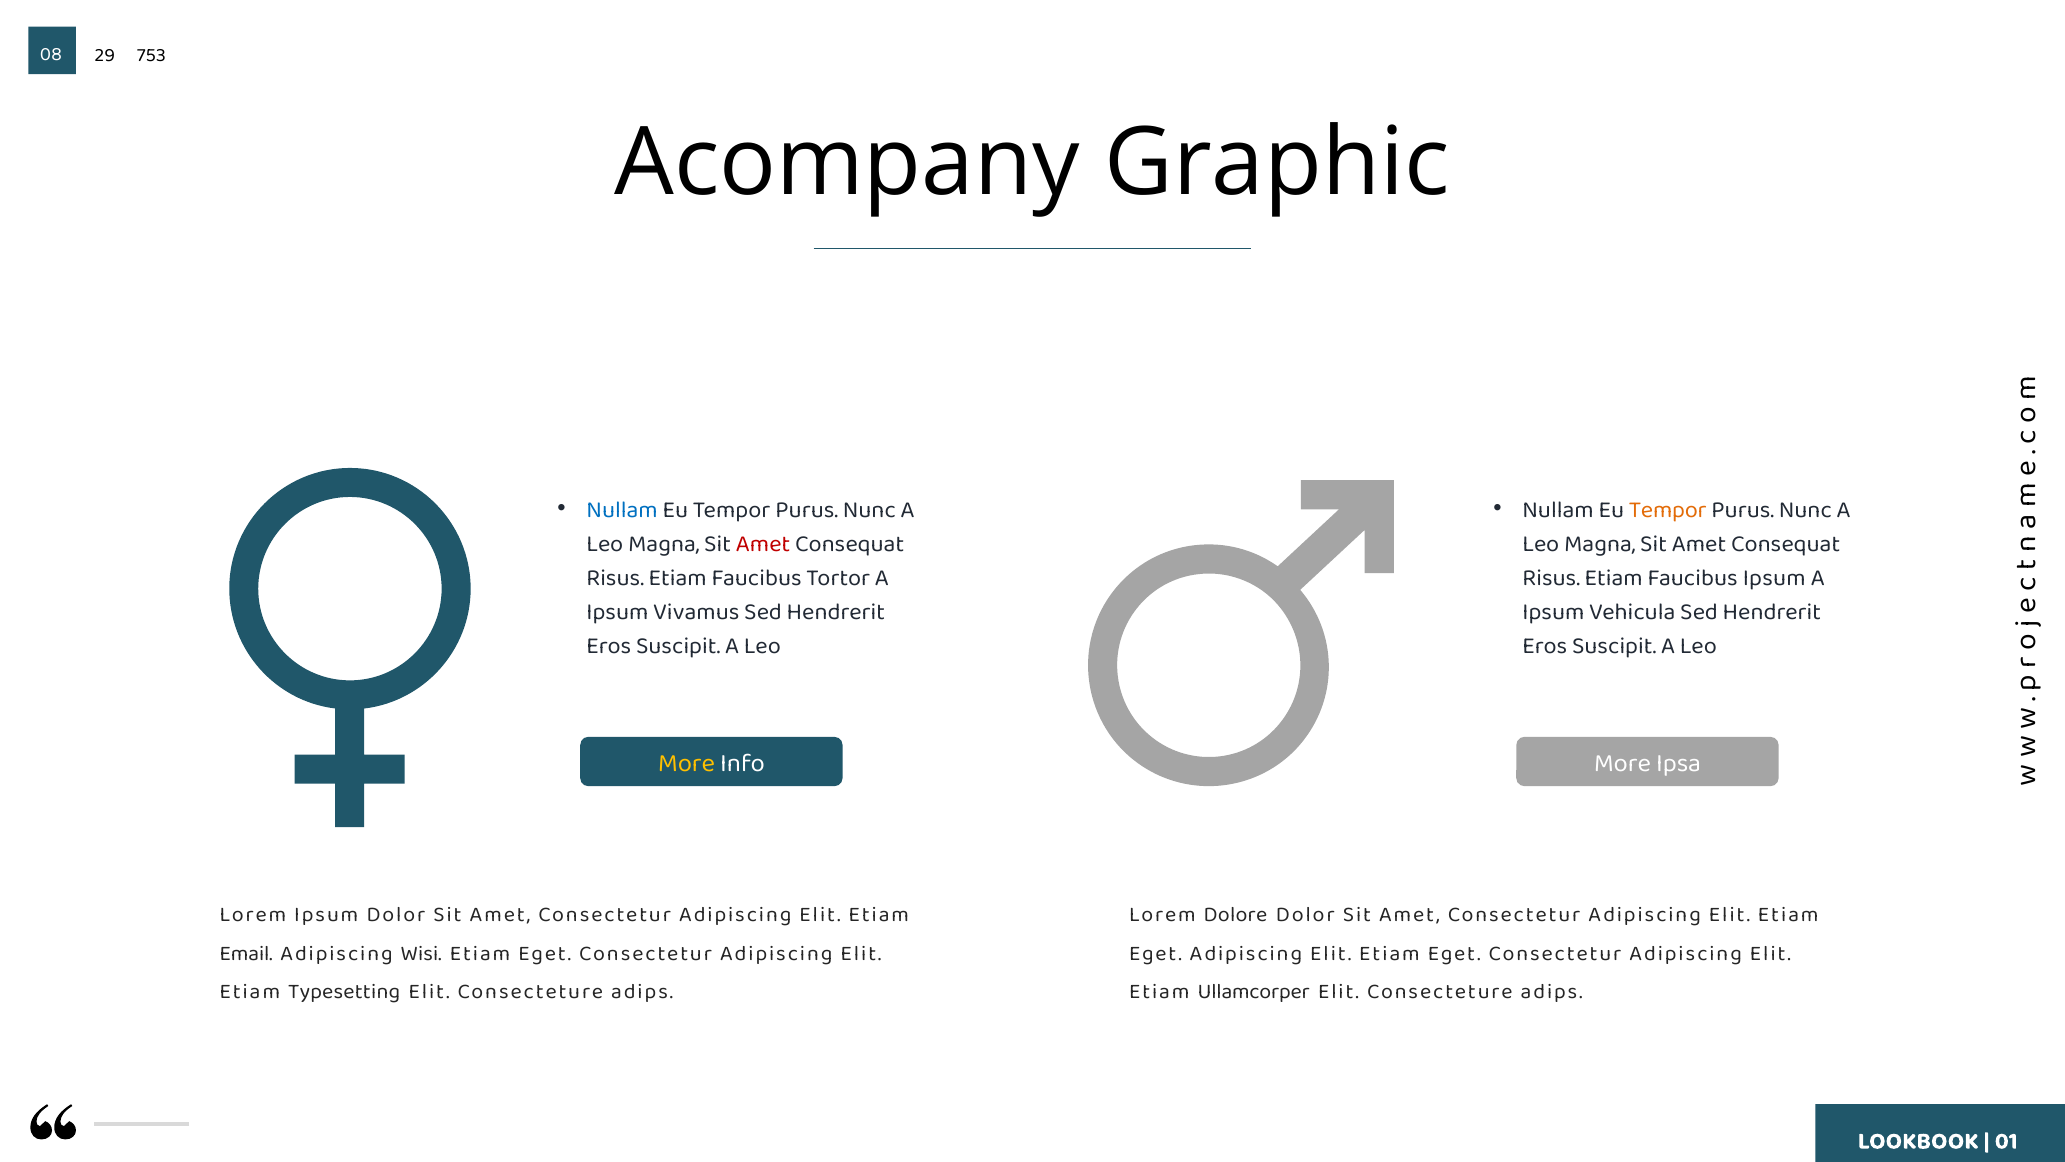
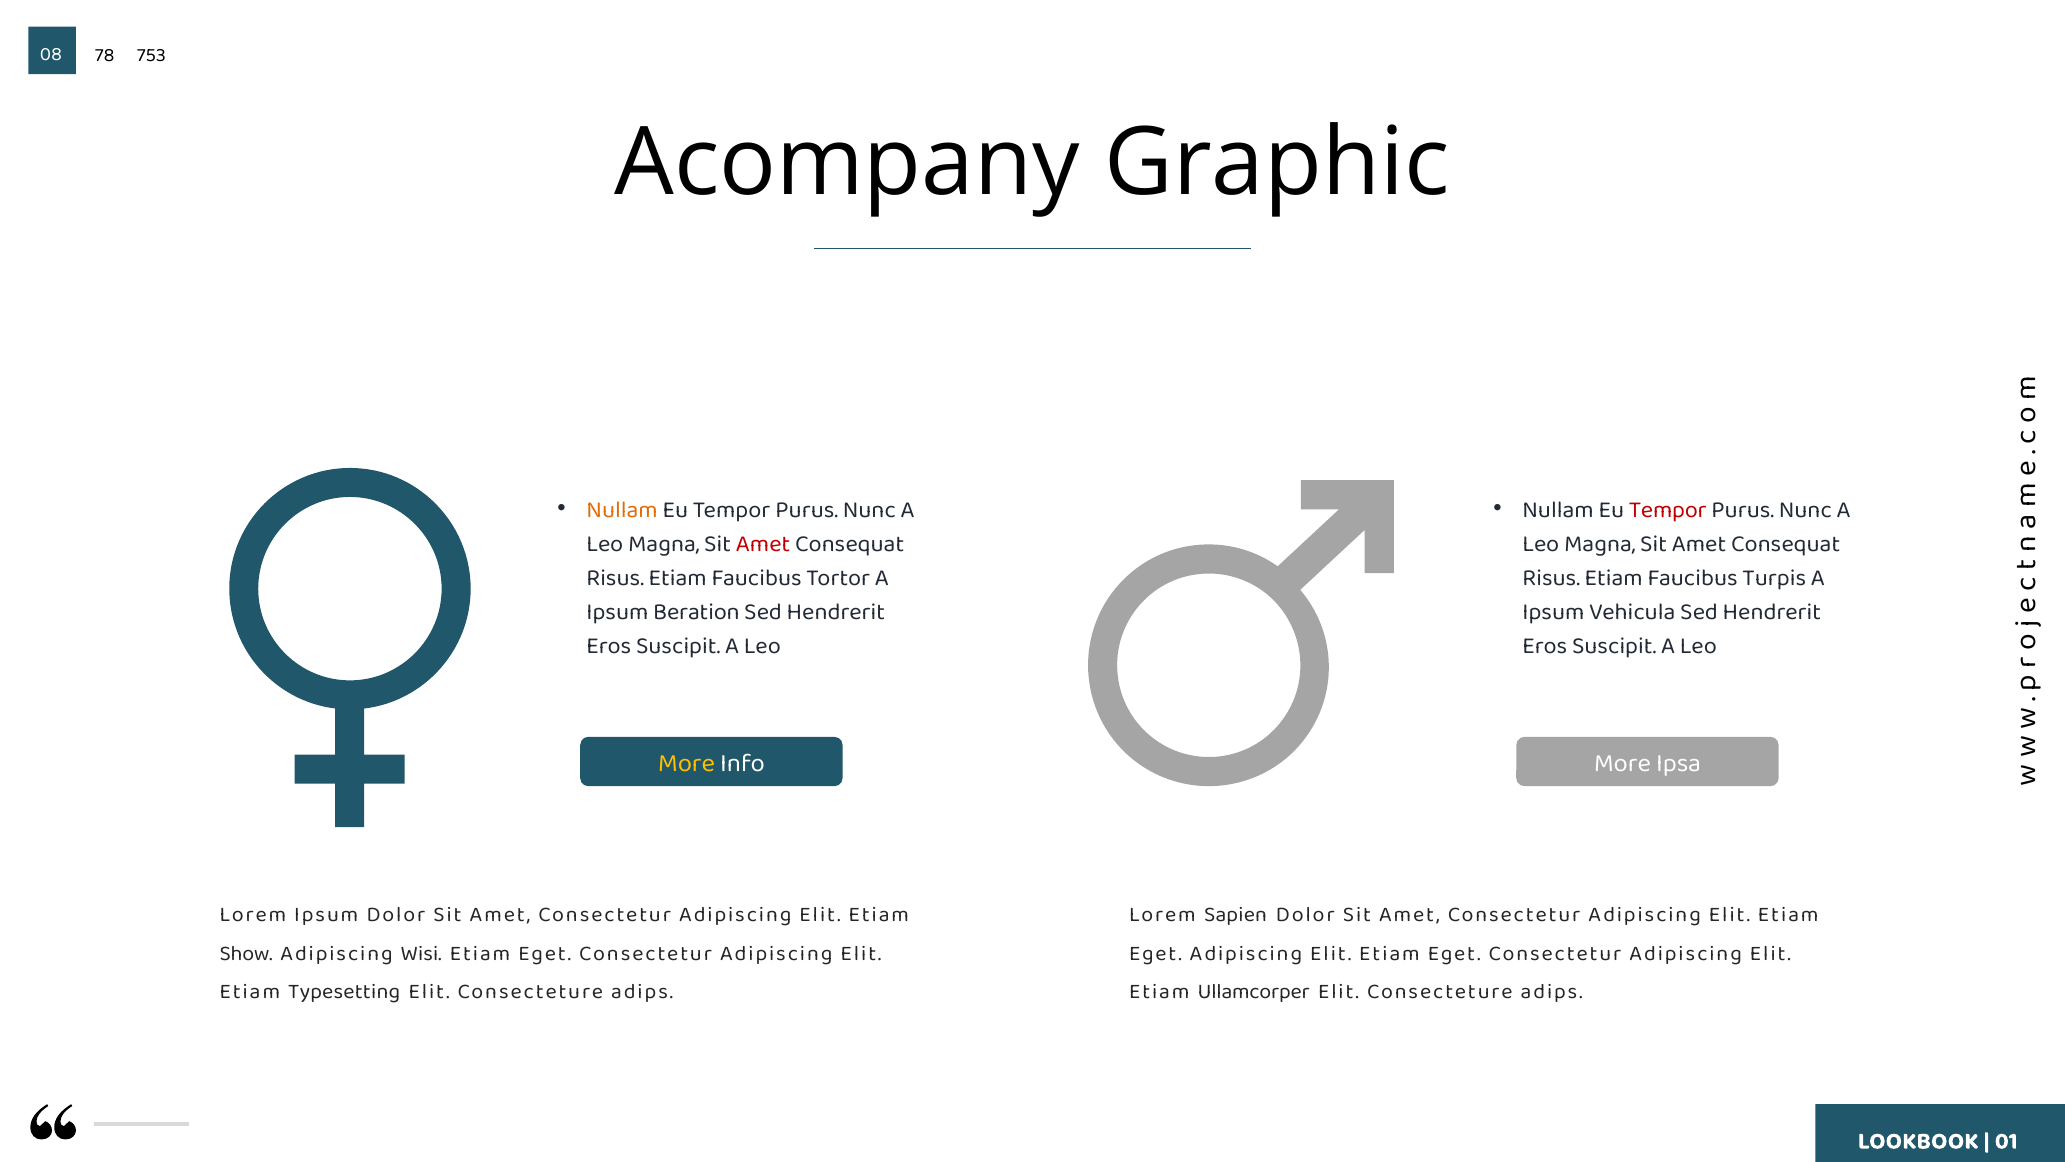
29: 29 -> 78 (105, 55)
Nullam colour: blue -> orange (622, 509)
Tempor colour: orange -> red (1668, 509)
Faucibus Ipsum: Ipsum -> Turpis (1774, 577)
Vivamus: Vivamus -> Beration (696, 611)
Dolore: Dolore -> Sapien (1236, 914)
Email: Email -> Show (246, 953)
